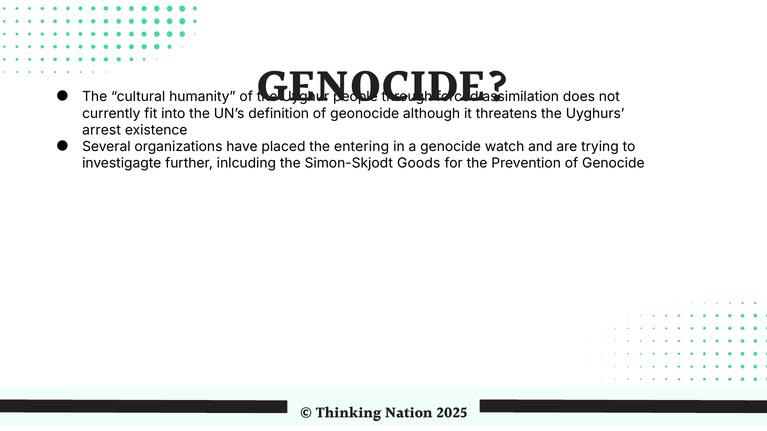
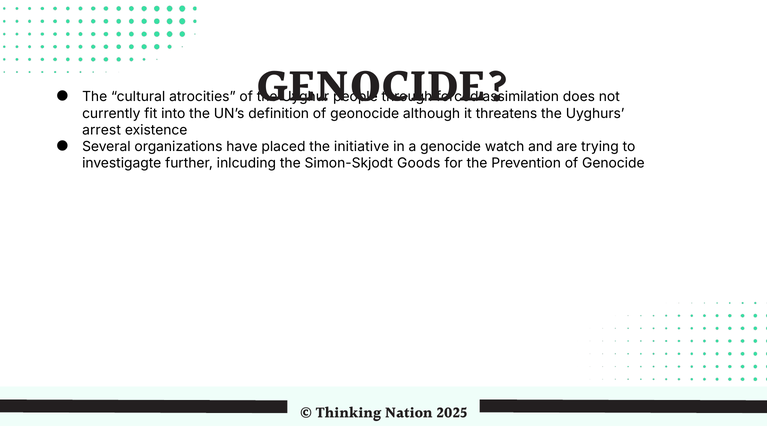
humanity: humanity -> atrocities (202, 97)
entering: entering -> initiative (362, 147)
